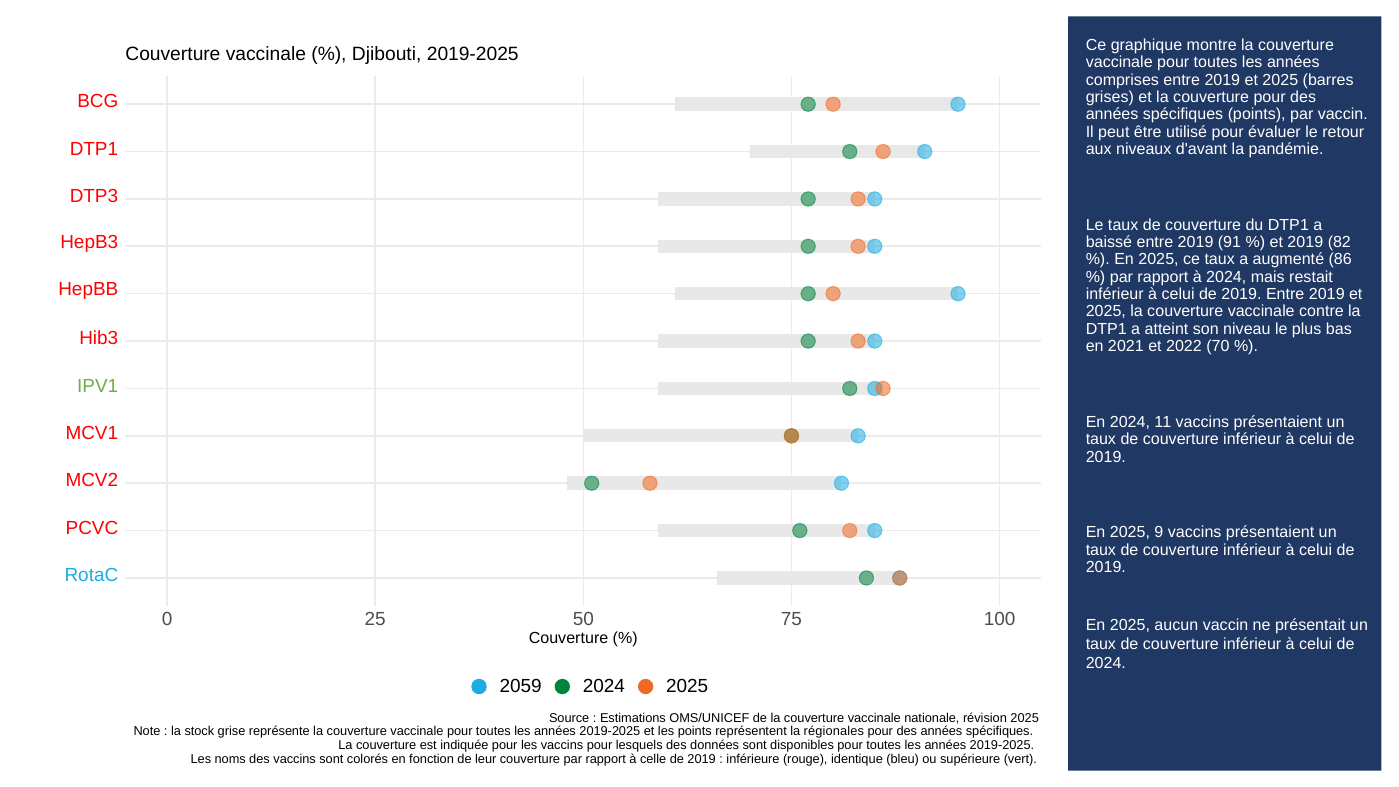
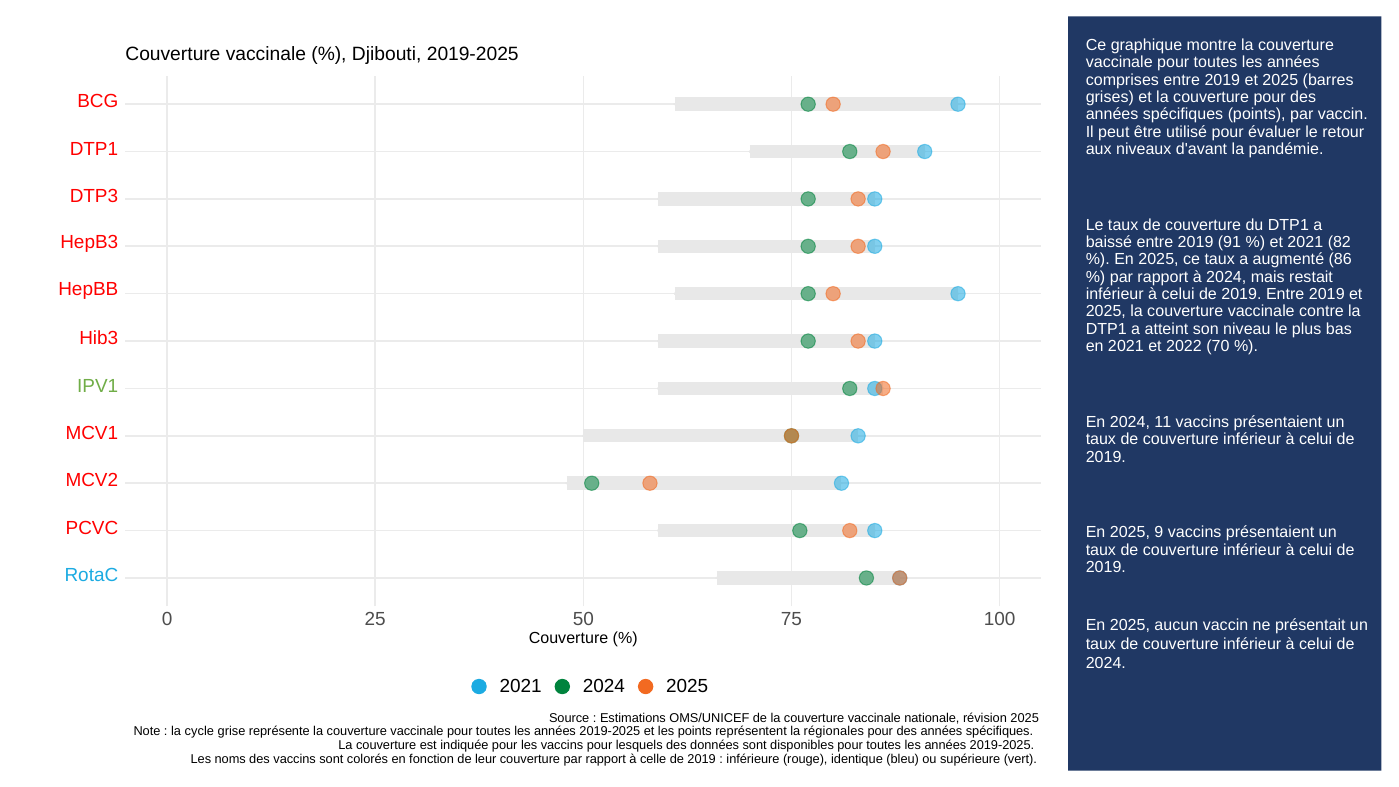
et 2019: 2019 -> 2021 (1305, 242)
2059: 2059 -> 2021 (521, 686)
stock: stock -> cycle (199, 732)
